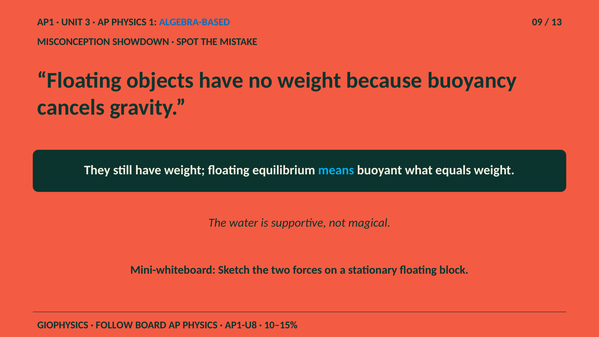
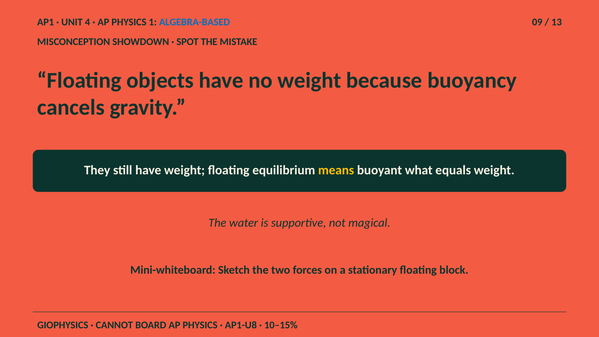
3: 3 -> 4 (88, 22)
means colour: light blue -> yellow (336, 170)
FOLLOW: FOLLOW -> CANNOT (114, 325)
